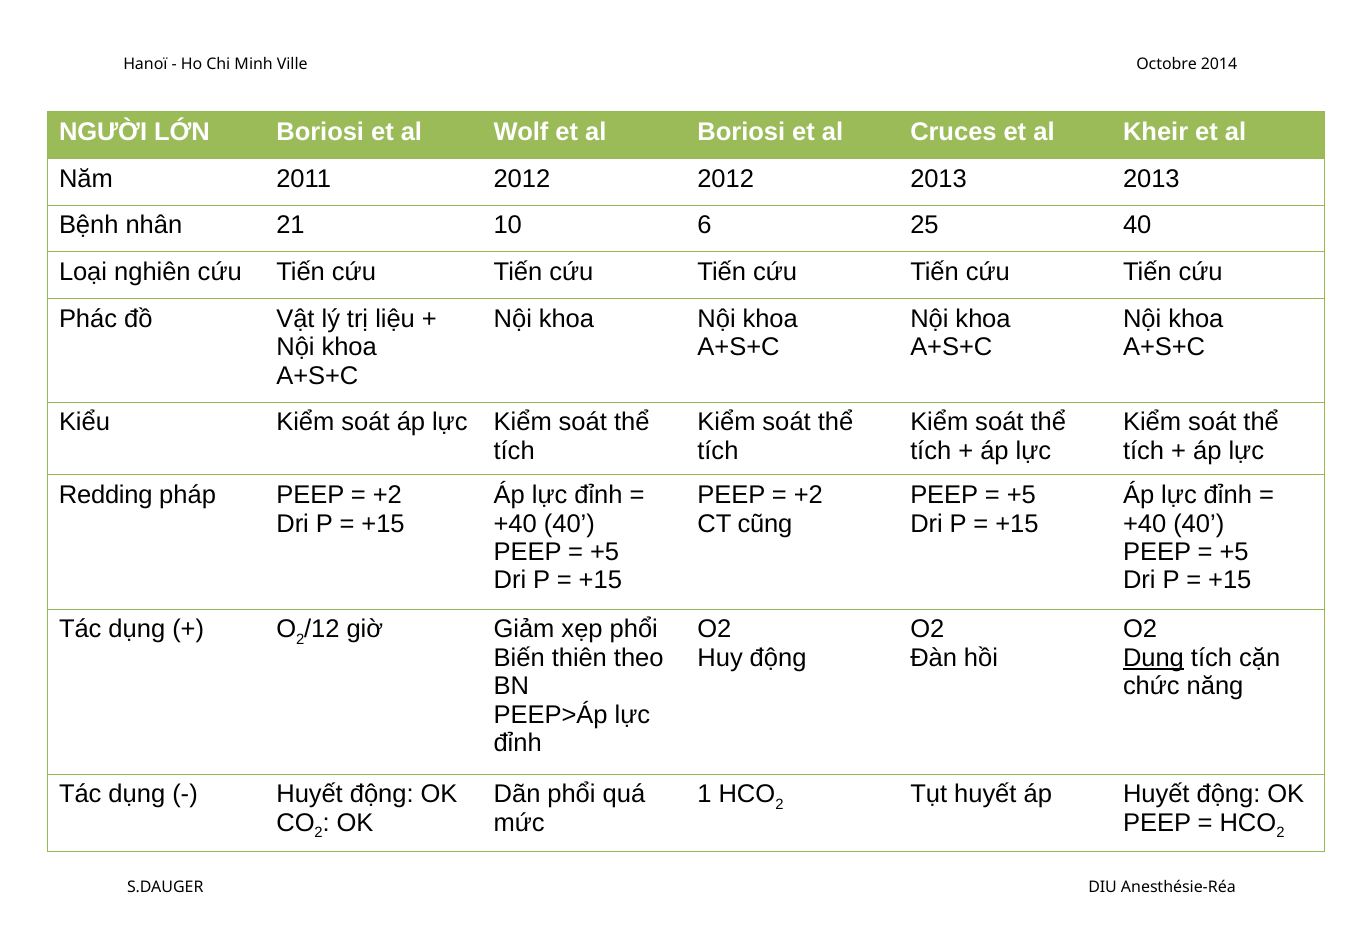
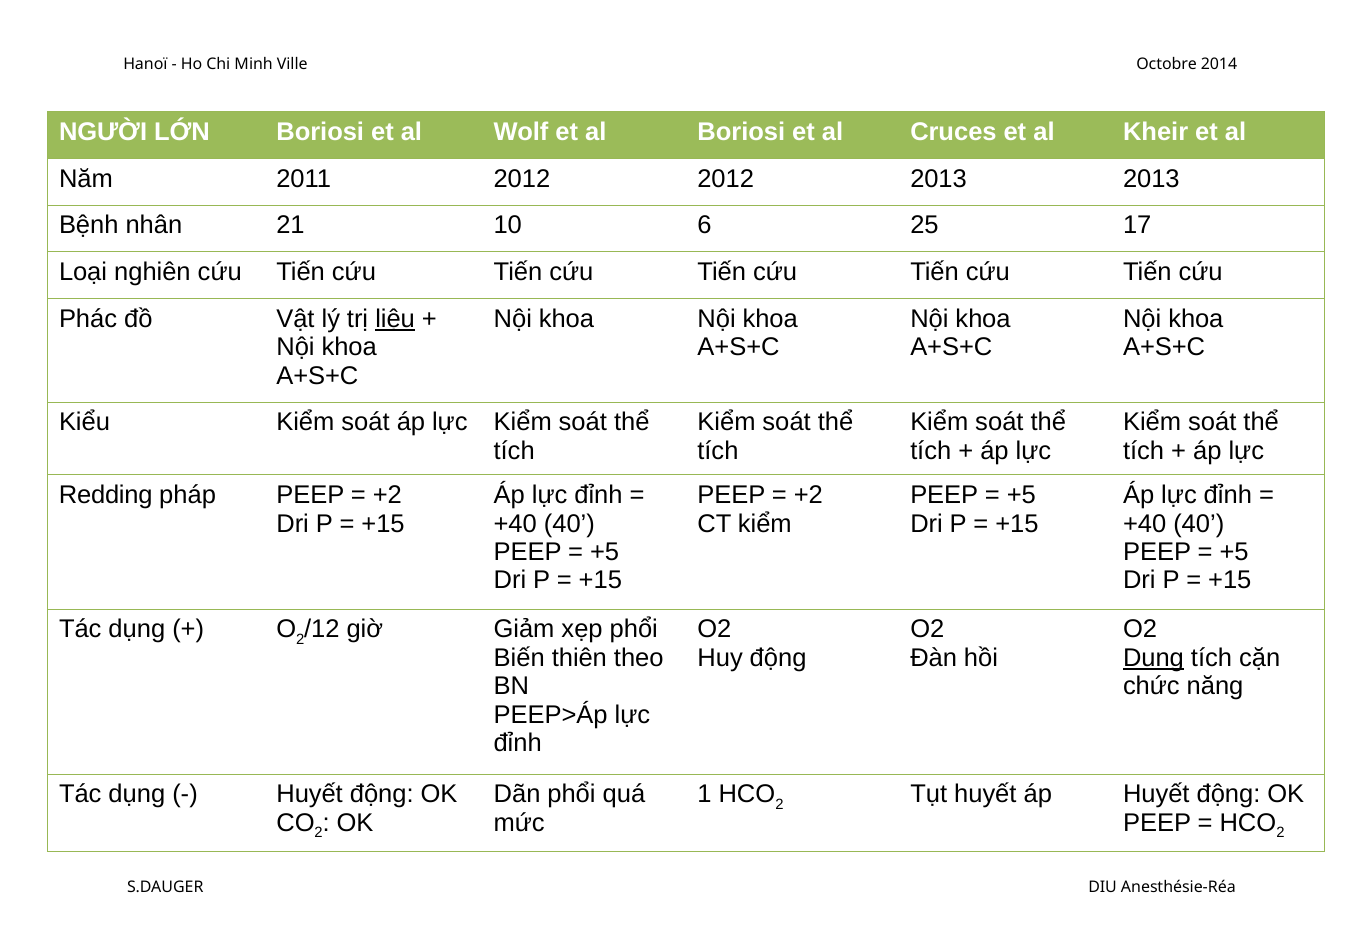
25 40: 40 -> 17 (1137, 225)
liệu underline: none -> present (395, 319)
CT cũng: cũng -> kiểm (765, 523)
